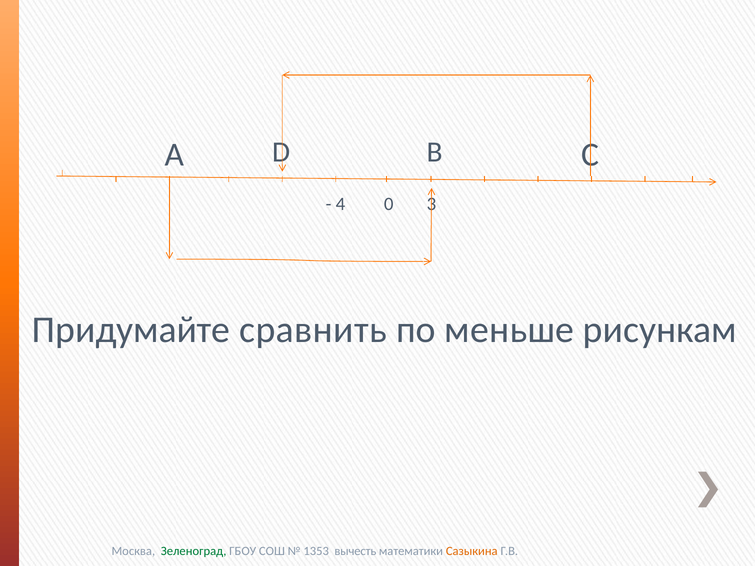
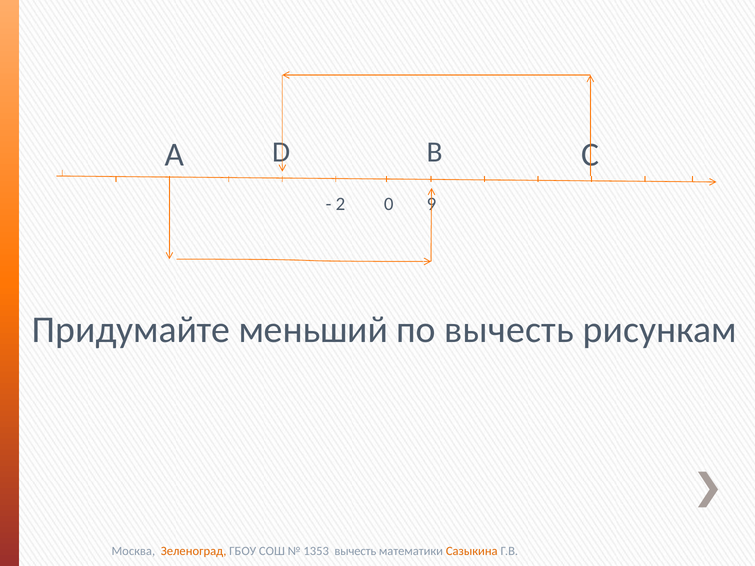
4: 4 -> 2 (340, 204)
3: 3 -> 9 (431, 204)
сравнить: сравнить -> меньший (313, 330)
по меньше: меньше -> вычесть (509, 330)
Зеленоград colour: green -> orange (194, 551)
